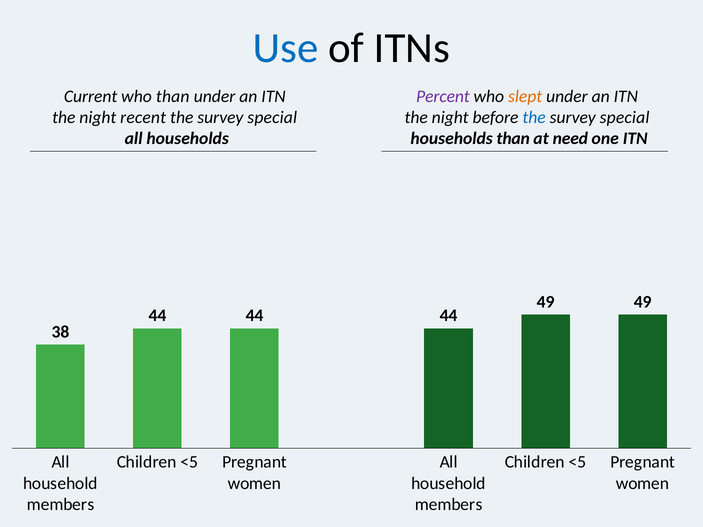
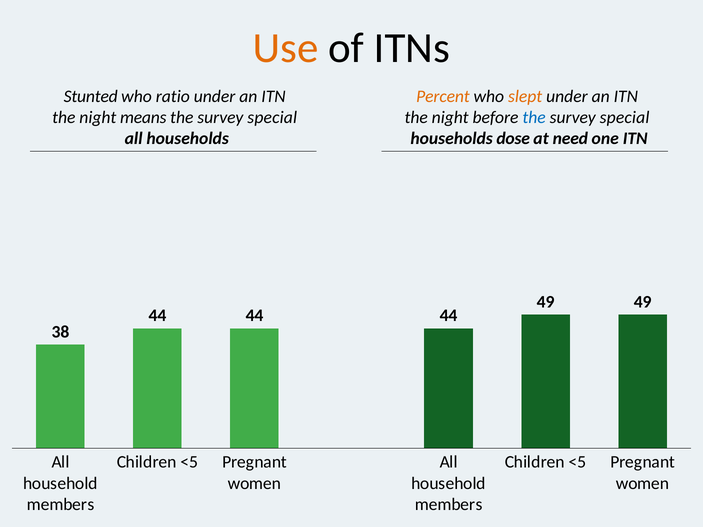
Use colour: blue -> orange (286, 48)
Current: Current -> Stunted (91, 96)
who than: than -> ratio (173, 96)
Percent colour: purple -> orange (443, 96)
recent: recent -> means (143, 118)
households than: than -> dose (513, 139)
